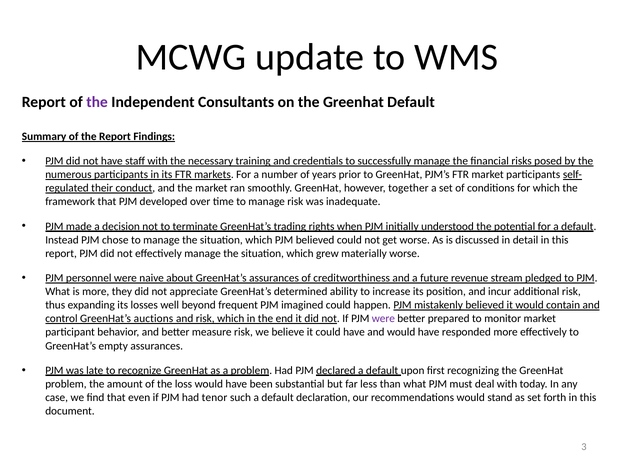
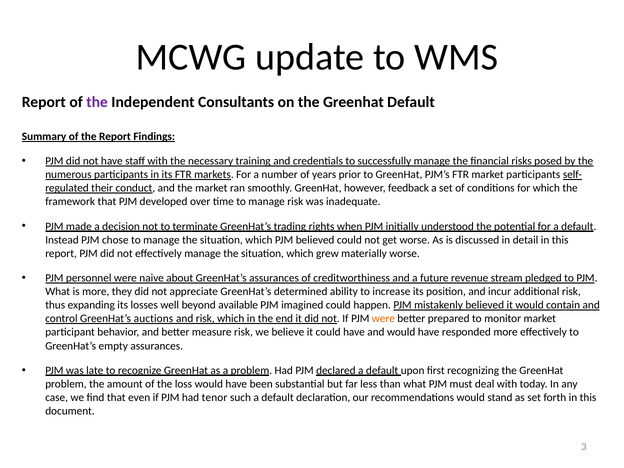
together: together -> feedback (408, 188)
frequent: frequent -> available (238, 305)
were colour: purple -> orange (383, 319)
